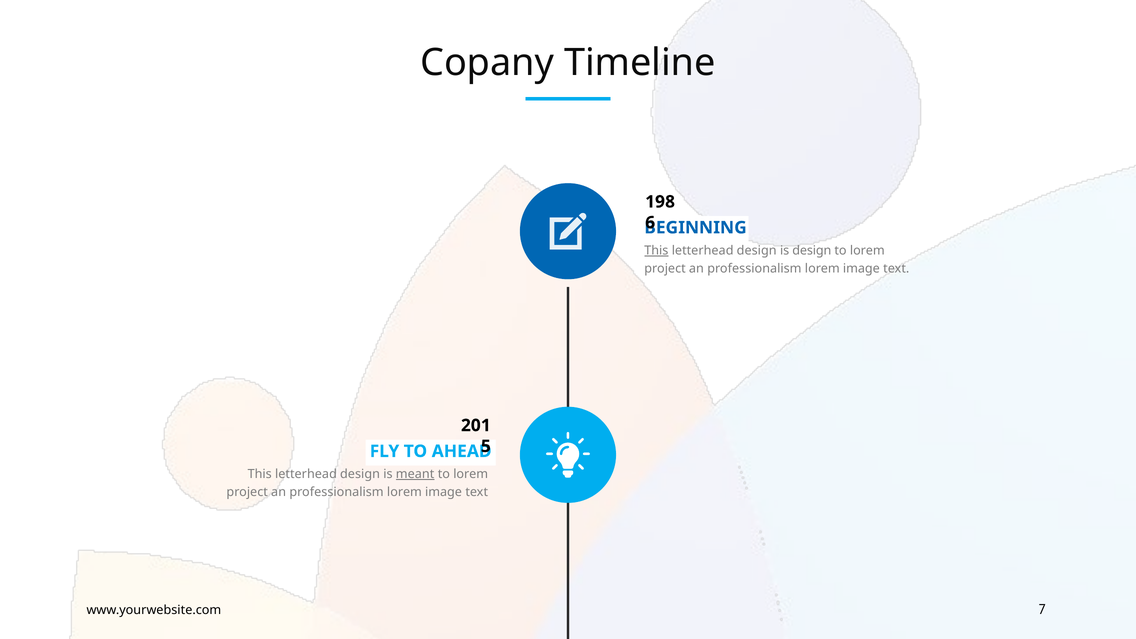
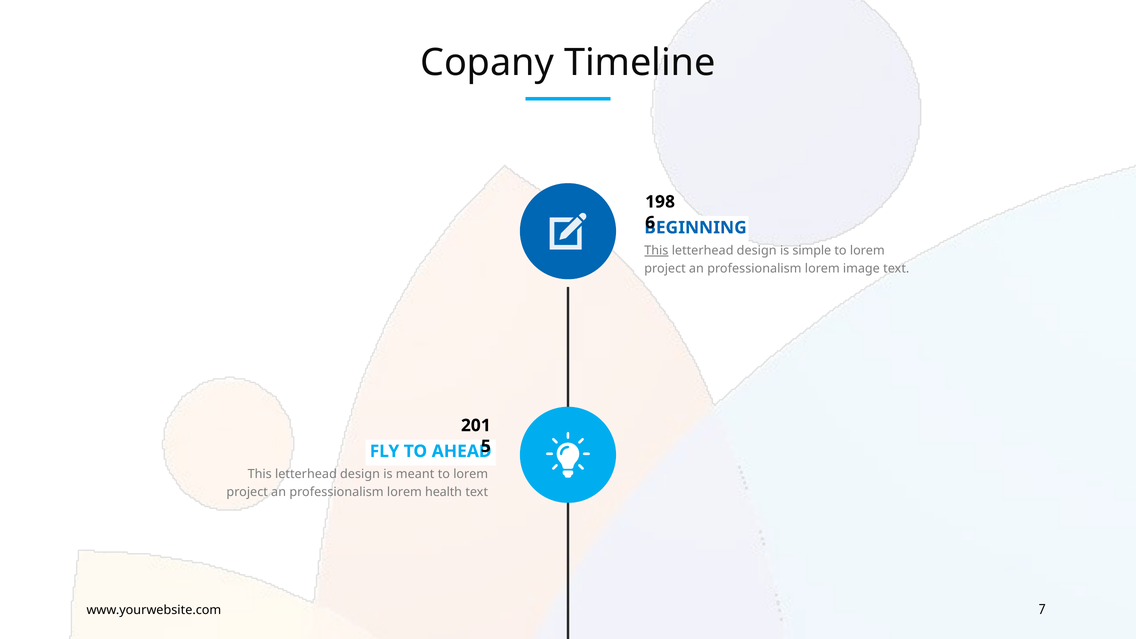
is design: design -> simple (812, 250)
meant underline: present -> none (415, 474)
image: image -> health (444, 492)
